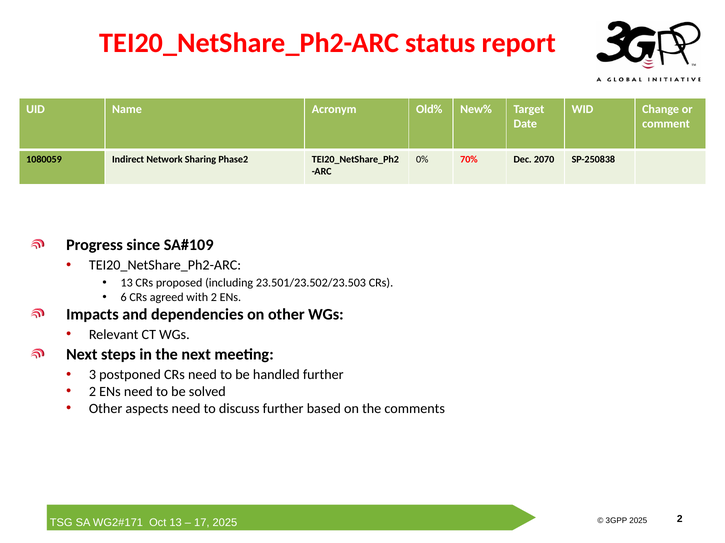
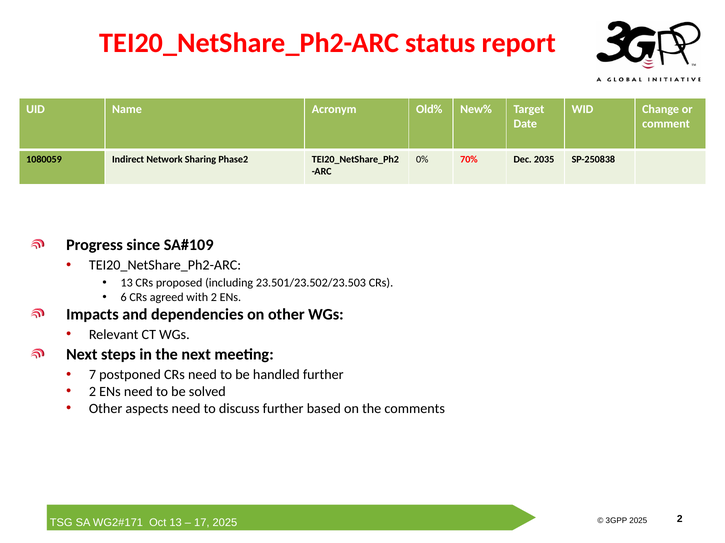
2070: 2070 -> 2035 (544, 160)
3: 3 -> 7 (92, 375)
